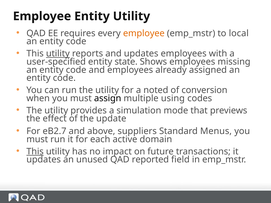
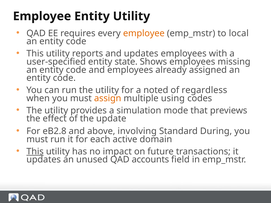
utility underline: present -> none (58, 54)
conversion: conversion -> regardless (204, 90)
assign colour: black -> orange (108, 98)
eB2.7: eB2.7 -> eB2.8 (55, 131)
suppliers: suppliers -> involving (137, 131)
Menus: Menus -> During (216, 131)
reported: reported -> accounts (150, 160)
